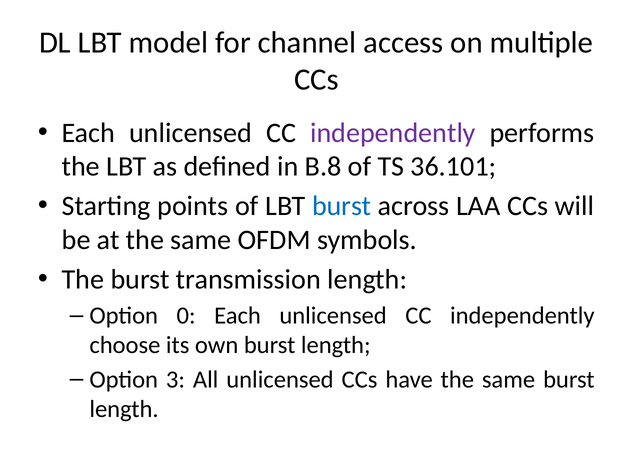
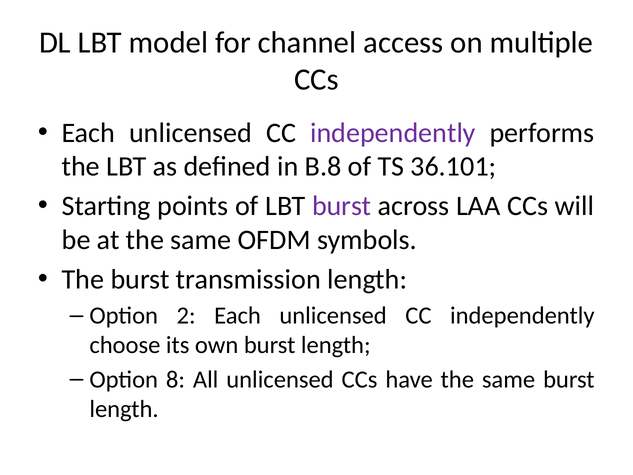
burst colour: blue -> purple (342, 206)
0: 0 -> 2 (186, 316)
3: 3 -> 8 (175, 379)
